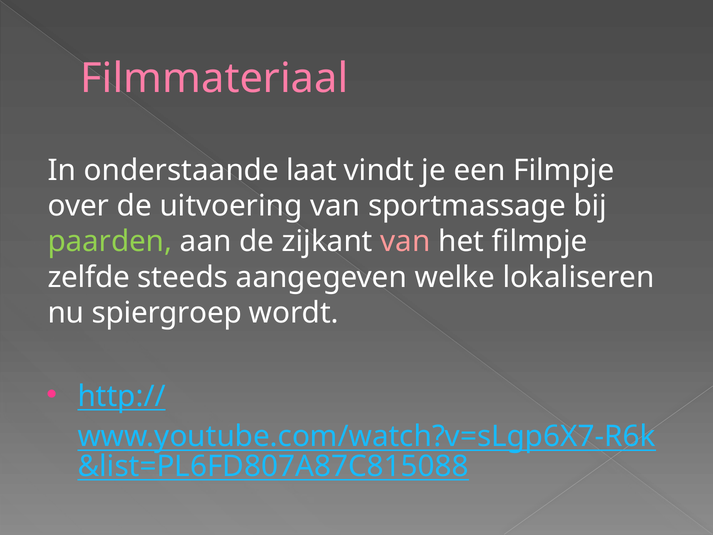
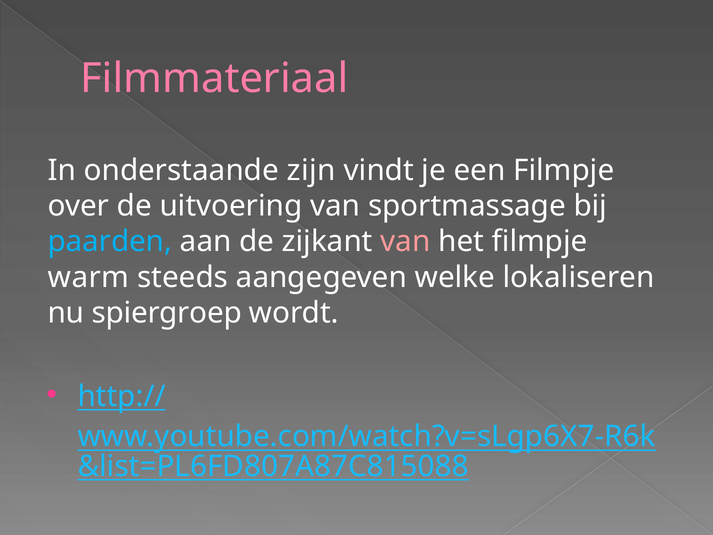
laat: laat -> zijn (311, 170)
paarden colour: light green -> light blue (110, 242)
zelfde: zelfde -> warm (88, 277)
